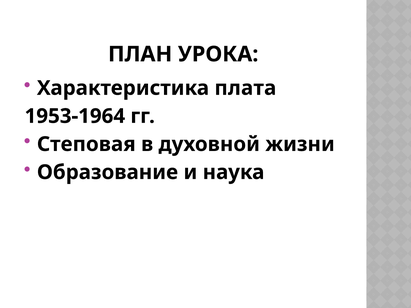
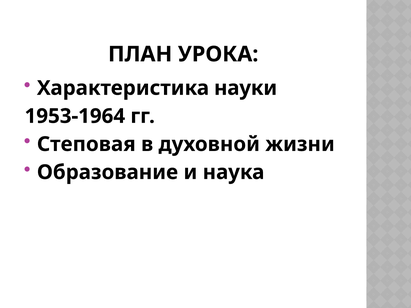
плата: плата -> науки (246, 88)
